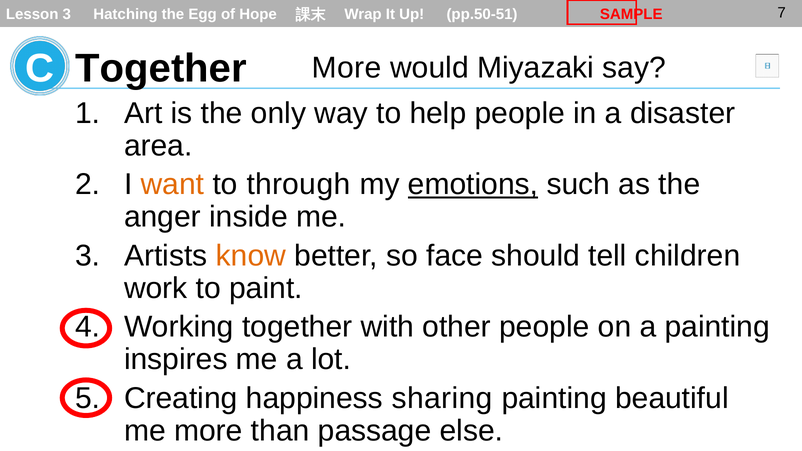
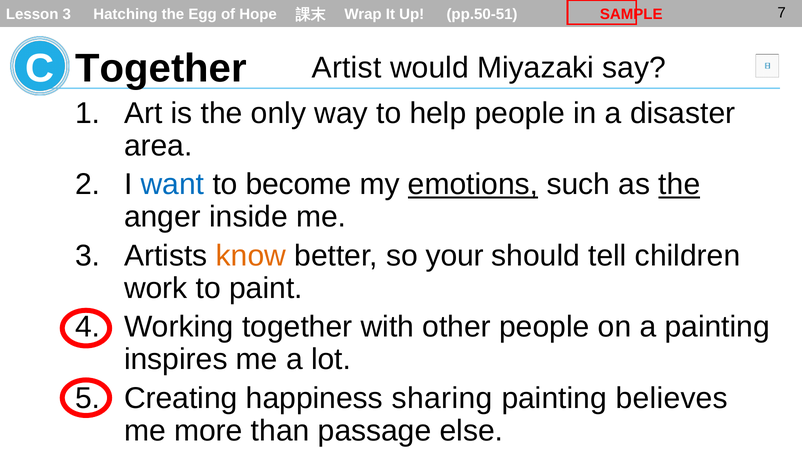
More: More -> Artist (347, 68)
want colour: orange -> blue (172, 185)
through: through -> become (299, 185)
the underline: none -> present (679, 185)
face: face -> your (455, 256)
beautiful: beautiful -> believes (672, 398)
